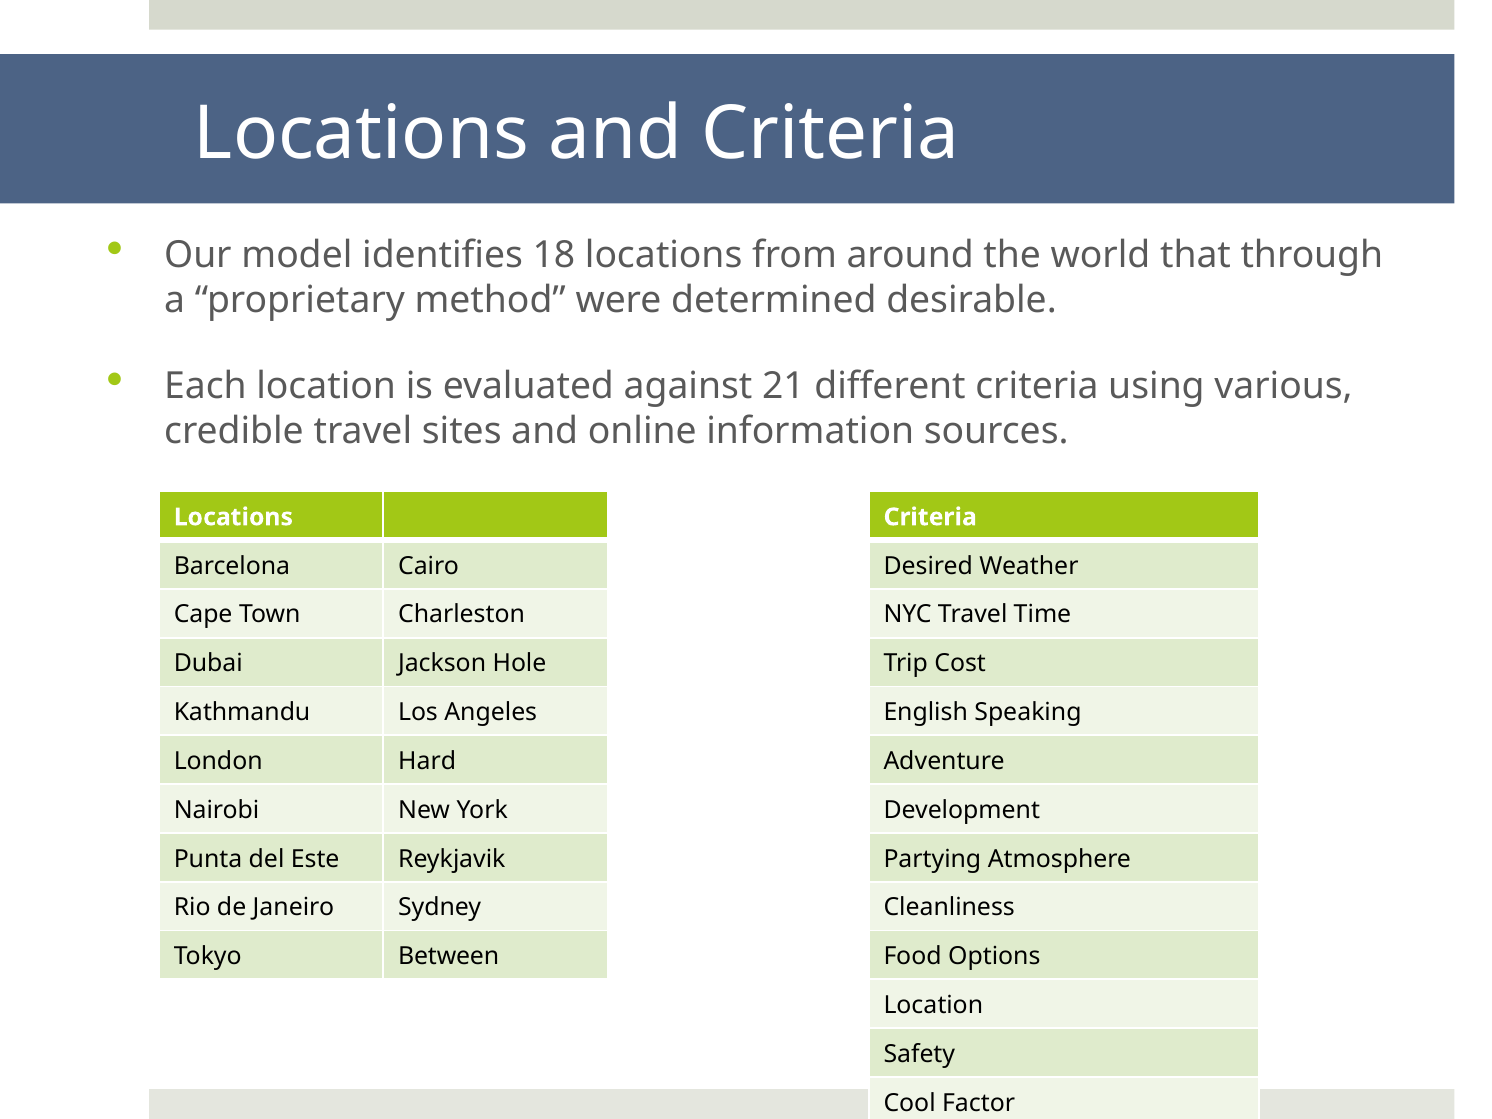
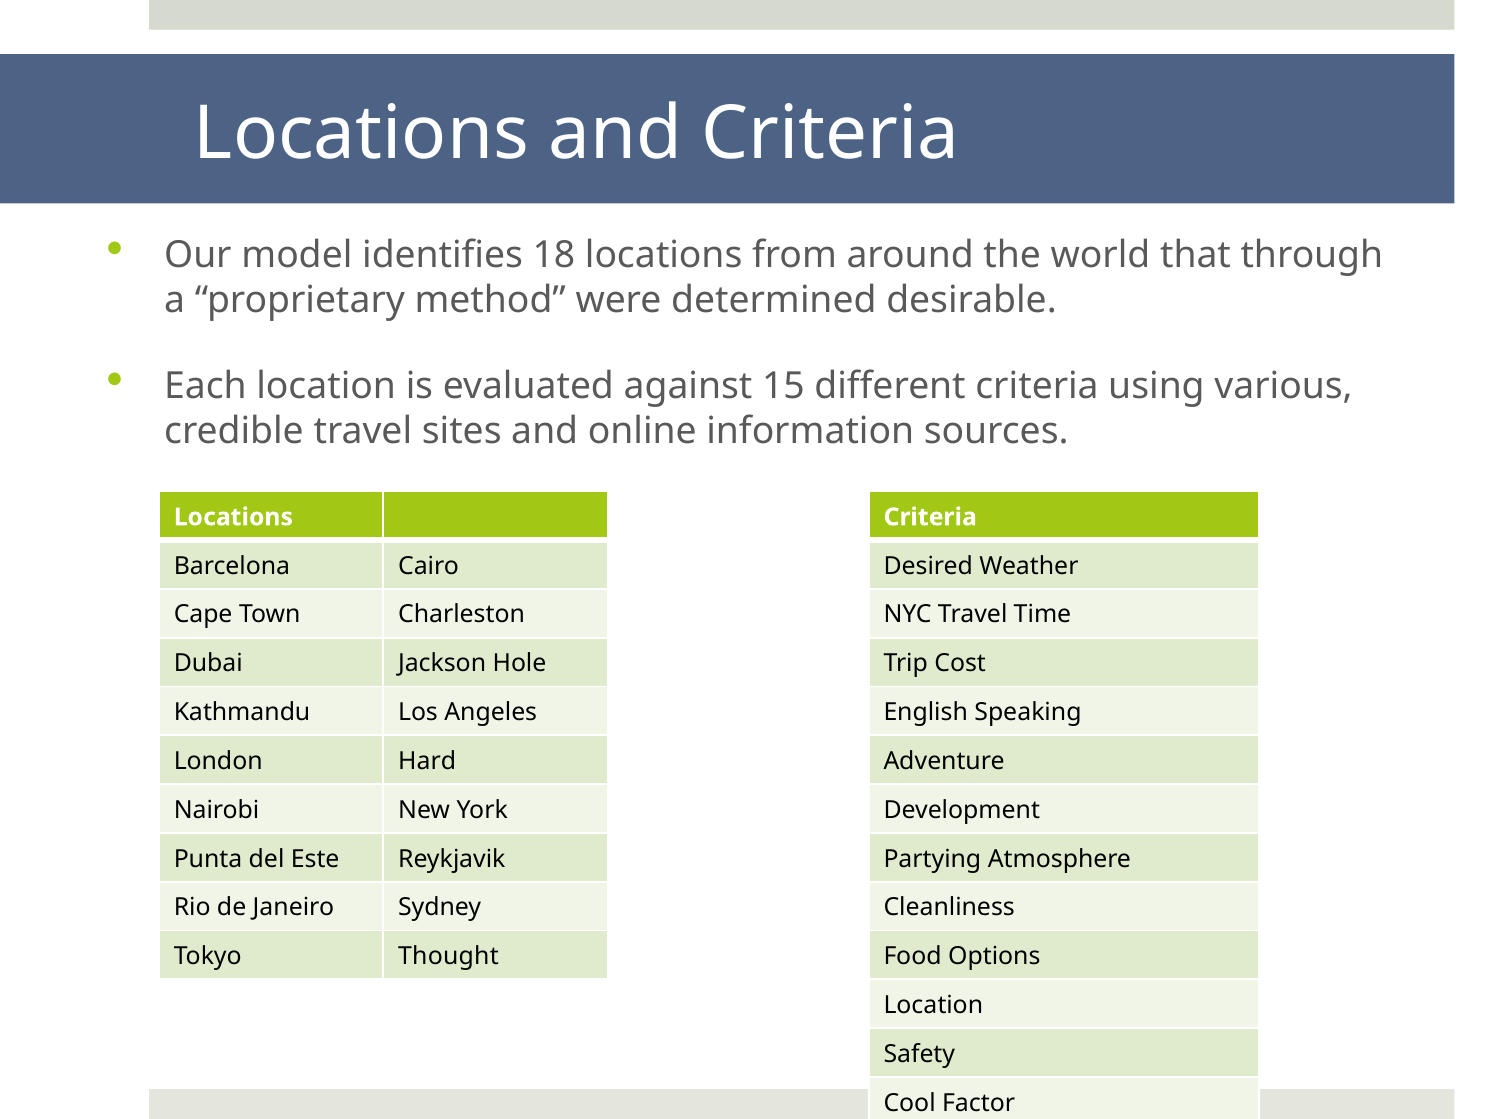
21: 21 -> 15 (783, 386)
Between: Between -> Thought (448, 956)
